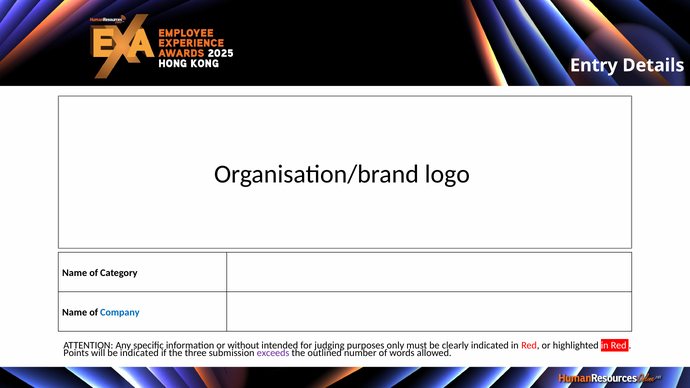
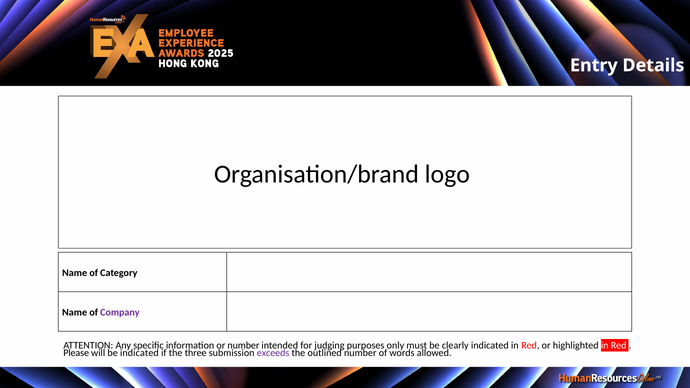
Company colour: blue -> purple (120, 313)
or without: without -> number (243, 345)
Points: Points -> Please (76, 353)
